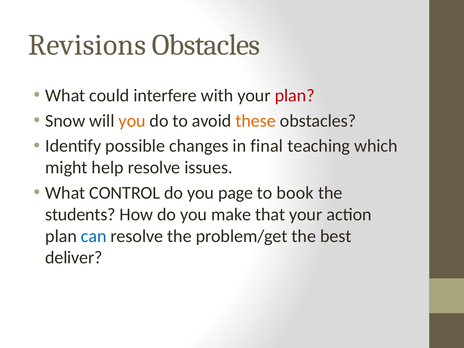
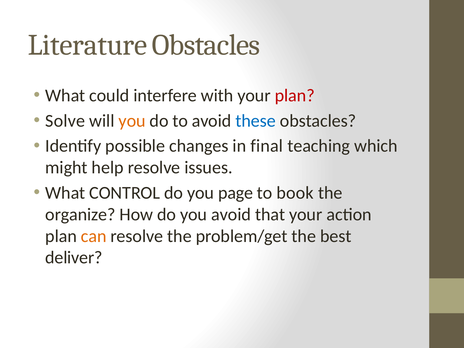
Revisions: Revisions -> Literature (87, 45)
Snow: Snow -> Solve (65, 121)
these colour: orange -> blue (256, 121)
students: students -> organize (80, 214)
you make: make -> avoid (231, 214)
can colour: blue -> orange (94, 236)
